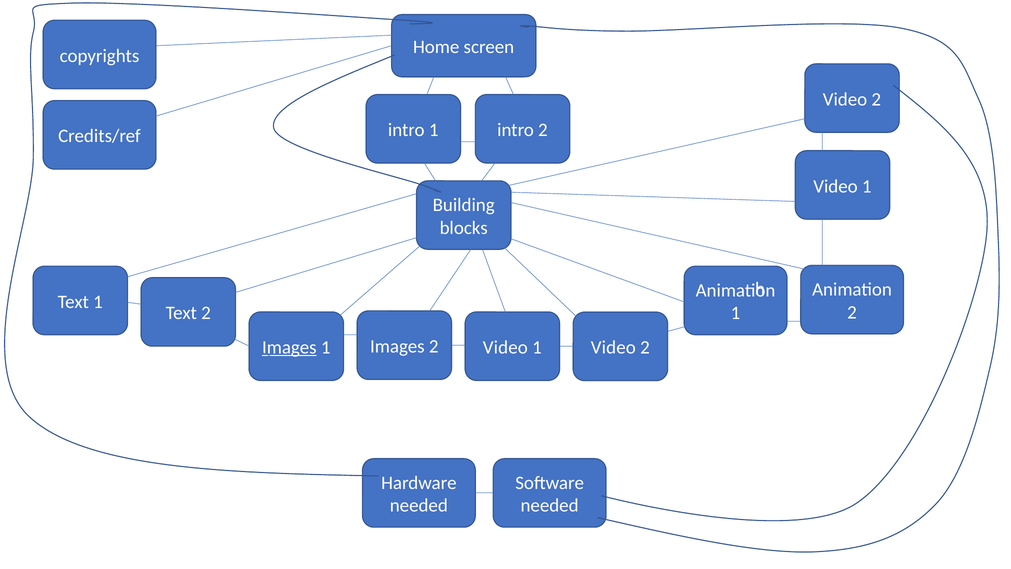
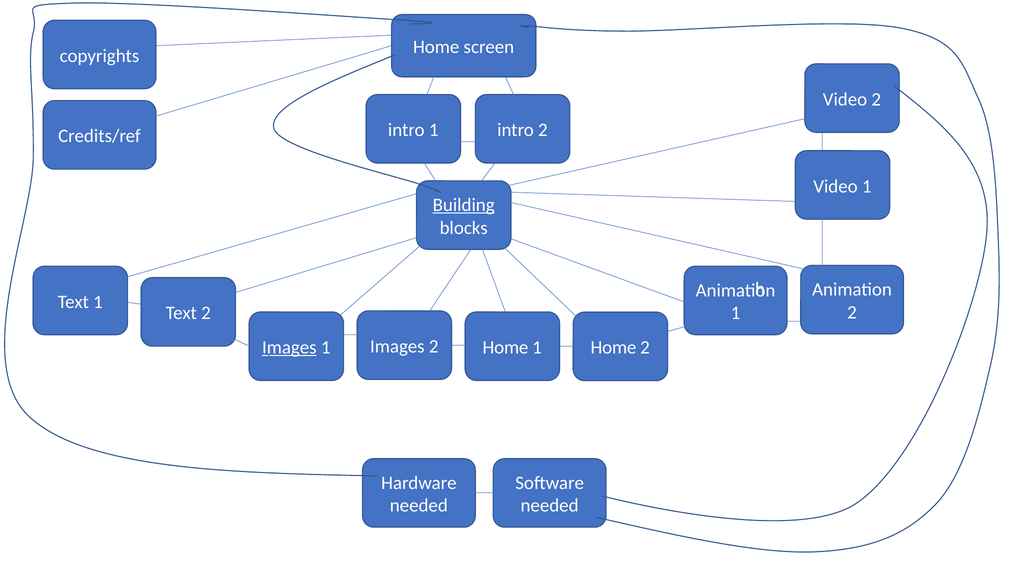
Building underline: none -> present (464, 205)
Images 2 Video: Video -> Home (505, 347)
Video: Video -> Home (614, 347)
